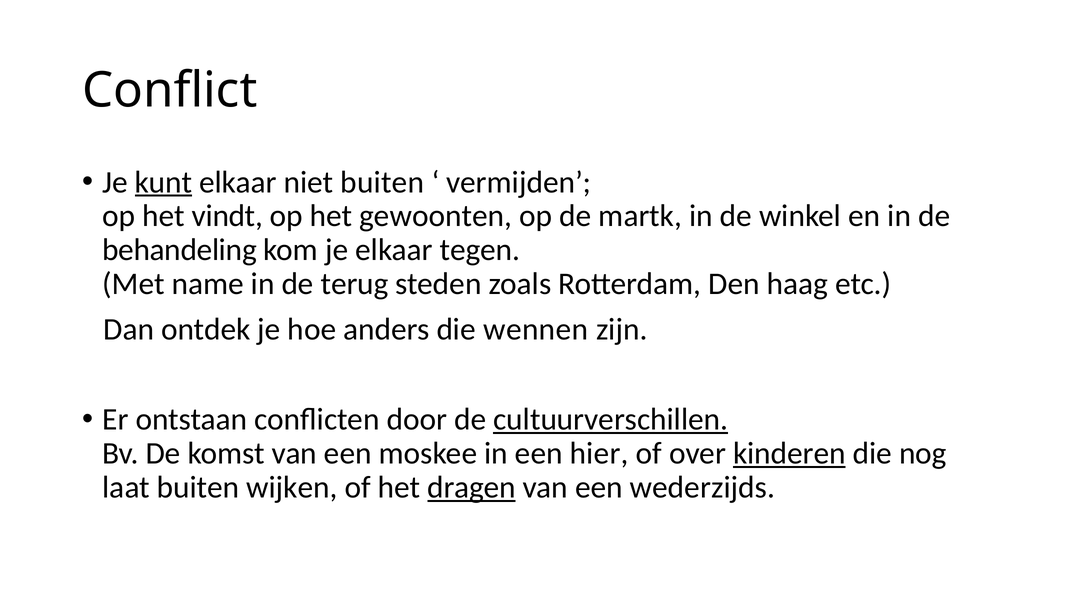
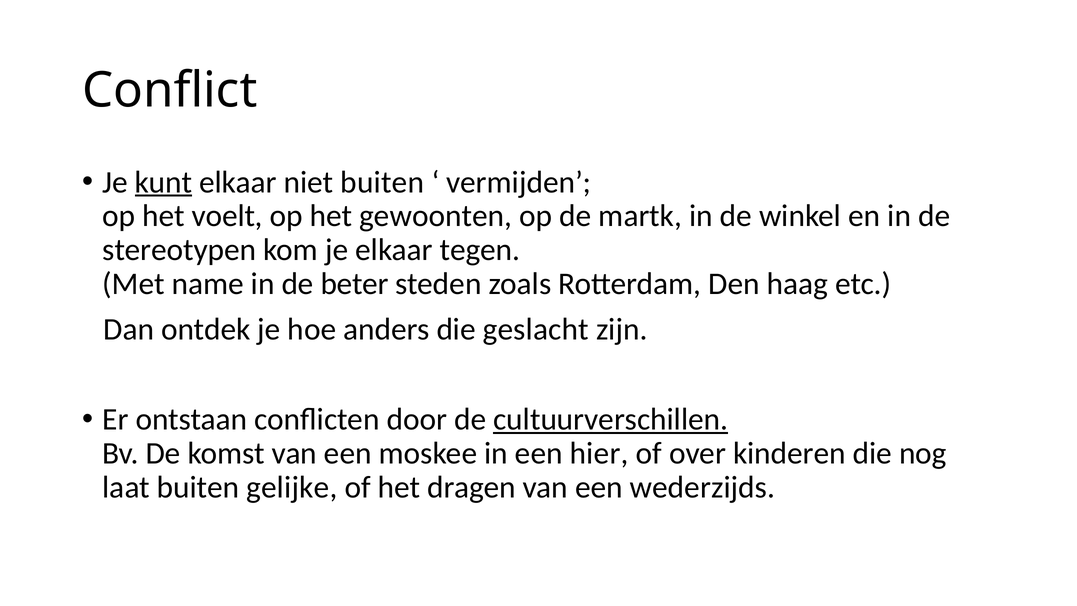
vindt: vindt -> voelt (227, 216)
behandeling: behandeling -> stereotypen (179, 250)
terug: terug -> beter (355, 284)
wennen: wennen -> geslacht (536, 329)
kinderen underline: present -> none (789, 453)
wijken: wijken -> gelijke (292, 487)
dragen underline: present -> none (472, 487)
